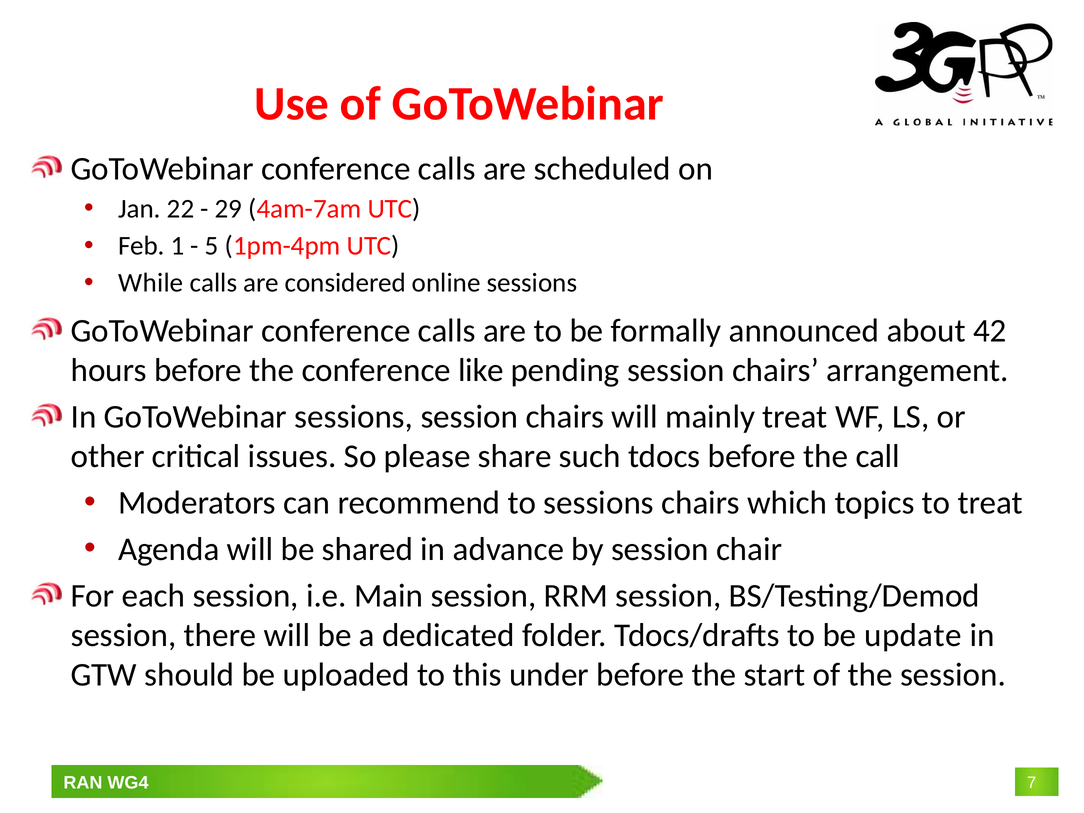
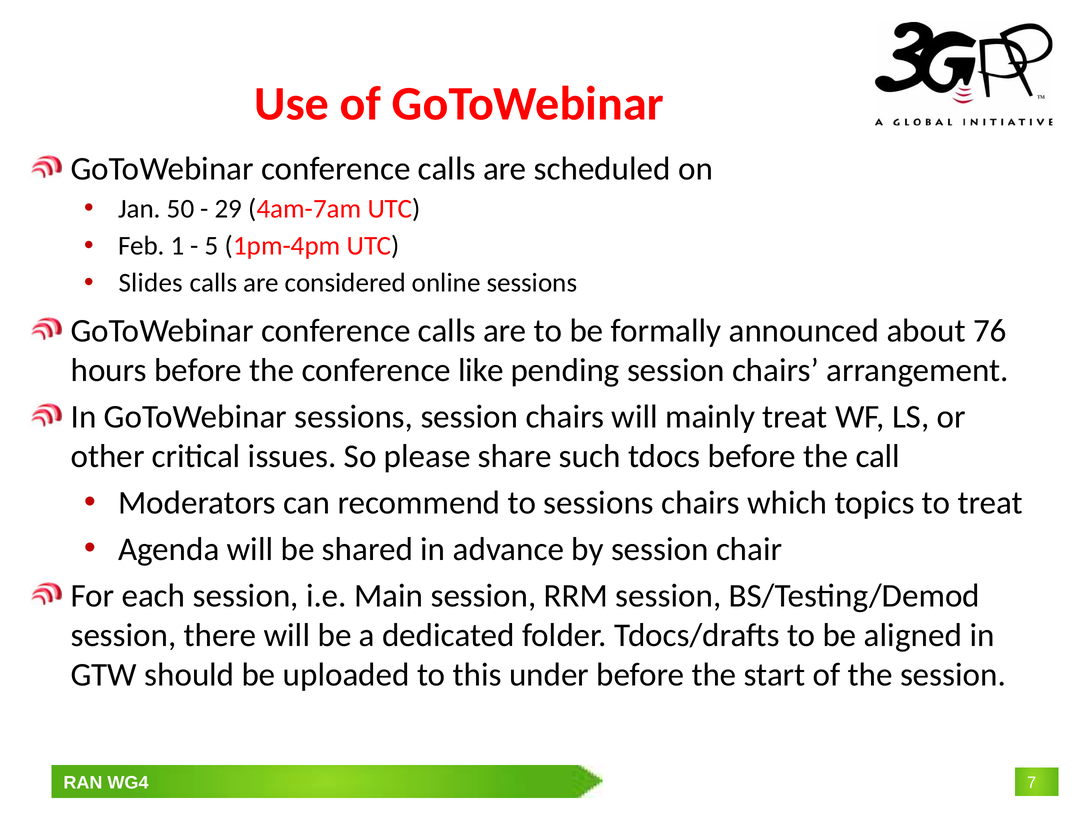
22: 22 -> 50 (181, 209)
While: While -> Slides (151, 283)
42: 42 -> 76 (990, 331)
update: update -> aligned (913, 635)
